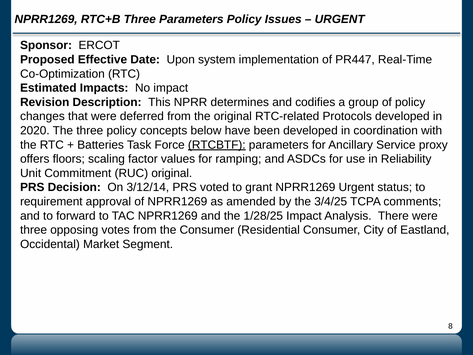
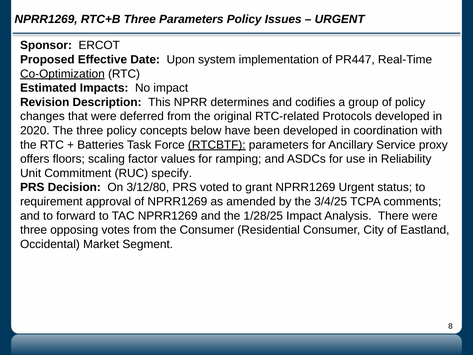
Co-Optimization underline: none -> present (62, 74)
RUC original: original -> specify (172, 173)
3/12/14: 3/12/14 -> 3/12/80 (148, 187)
